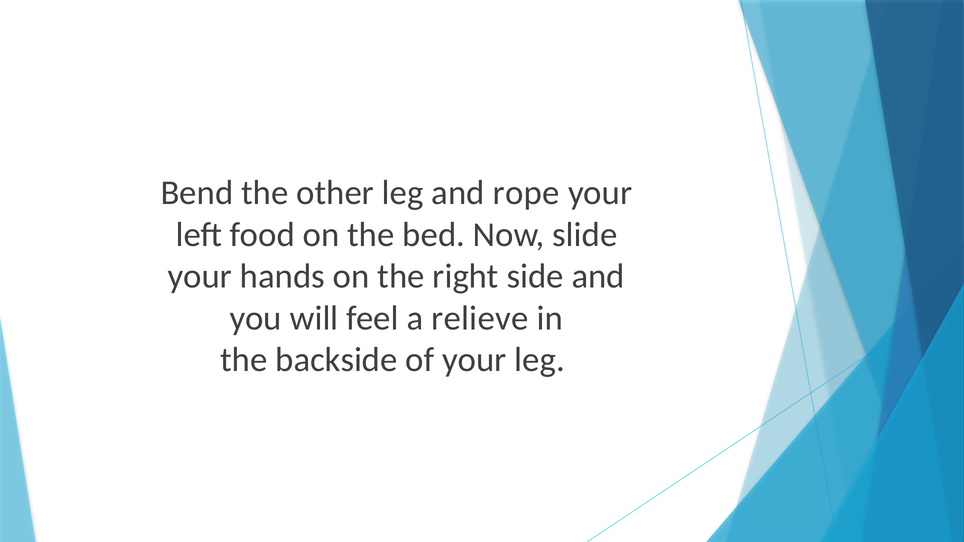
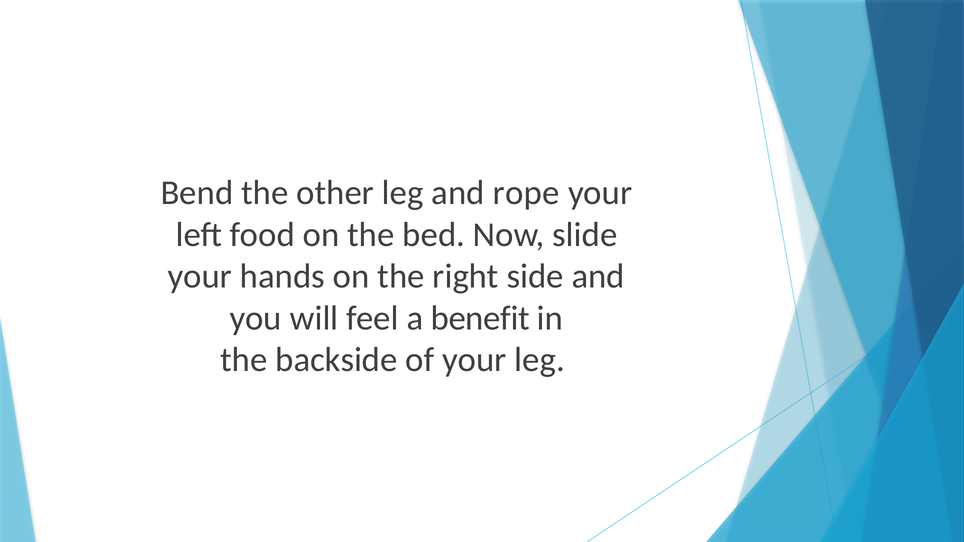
relieve: relieve -> benefit (480, 318)
